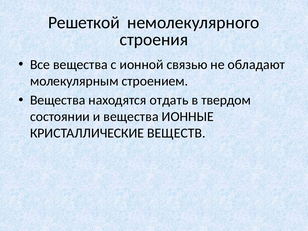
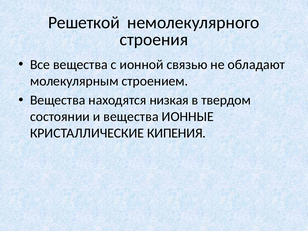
отдать: отдать -> низкая (169, 100)
ВЕЩЕСТВ: ВЕЩЕСТВ -> КИПЕНИЯ (177, 133)
